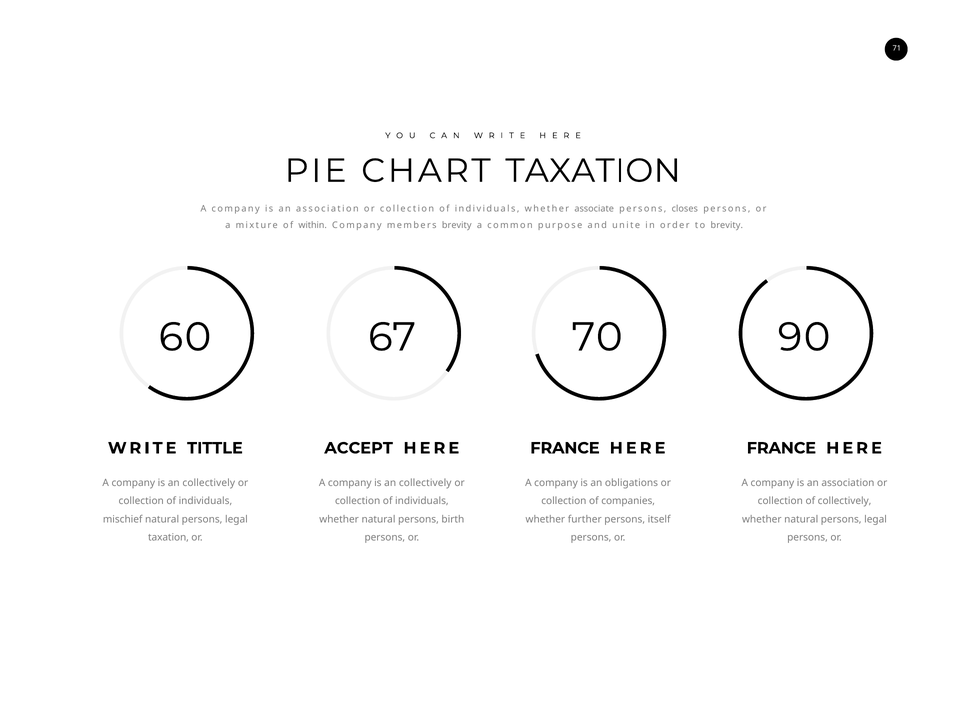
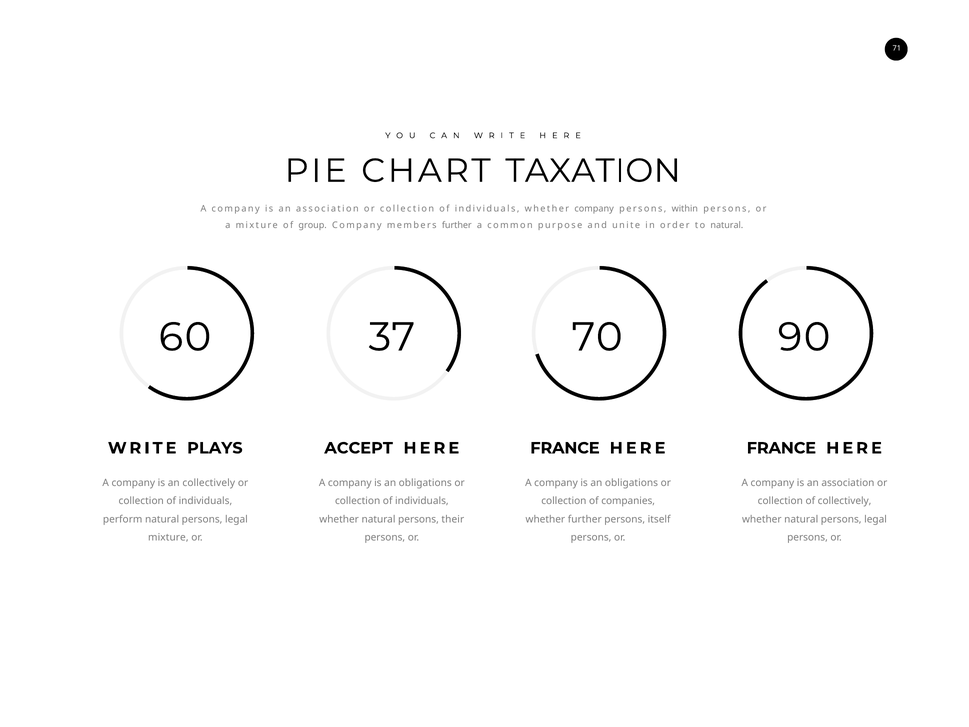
whether associate: associate -> company (594, 209)
closes: closes -> within (685, 209)
within: within -> group (313, 225)
members brevity: brevity -> further (457, 225)
to brevity: brevity -> natural (727, 225)
67: 67 -> 37 (392, 337)
TITTLE: TITTLE -> PLAYS (215, 448)
collectively: collectively -> obligations (425, 483)
mischief: mischief -> perform (123, 519)
birth: birth -> their (453, 519)
taxation: taxation -> mixture (168, 537)
